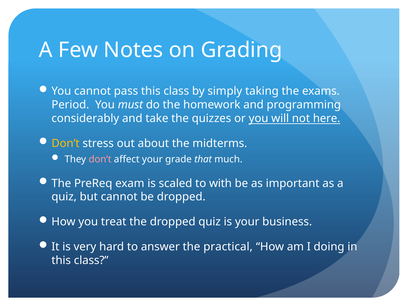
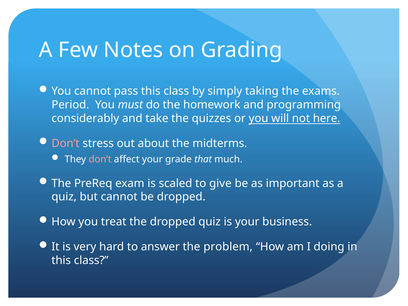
Don’t colour: yellow -> pink (66, 143)
with: with -> give (220, 183)
practical: practical -> problem (228, 247)
